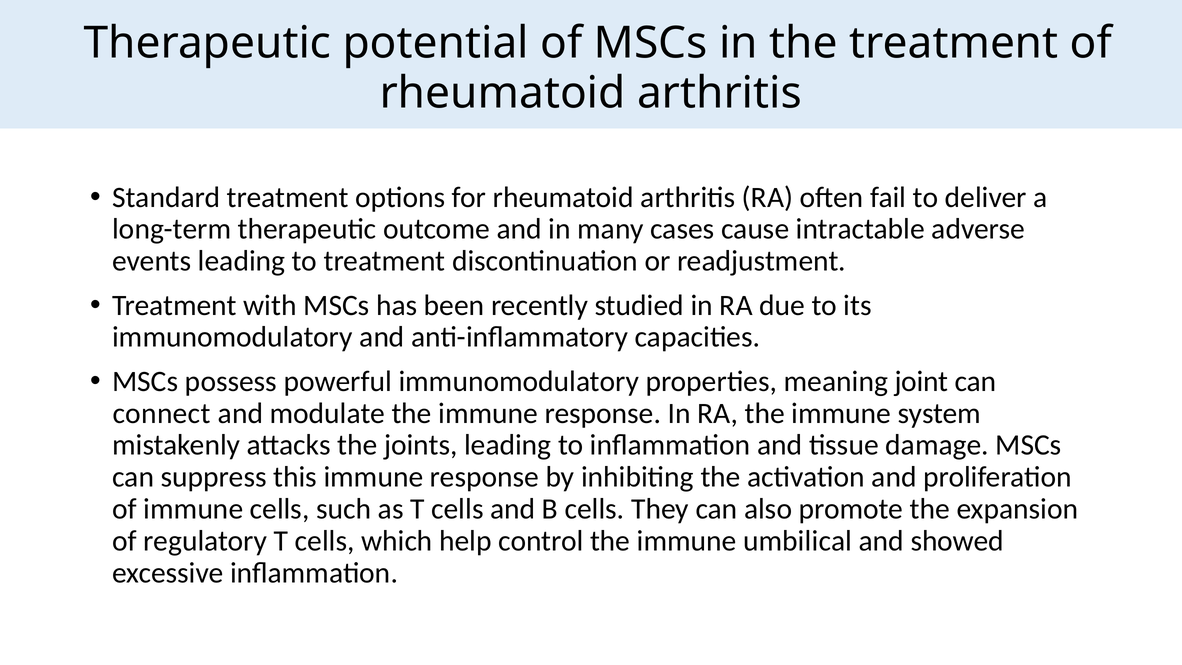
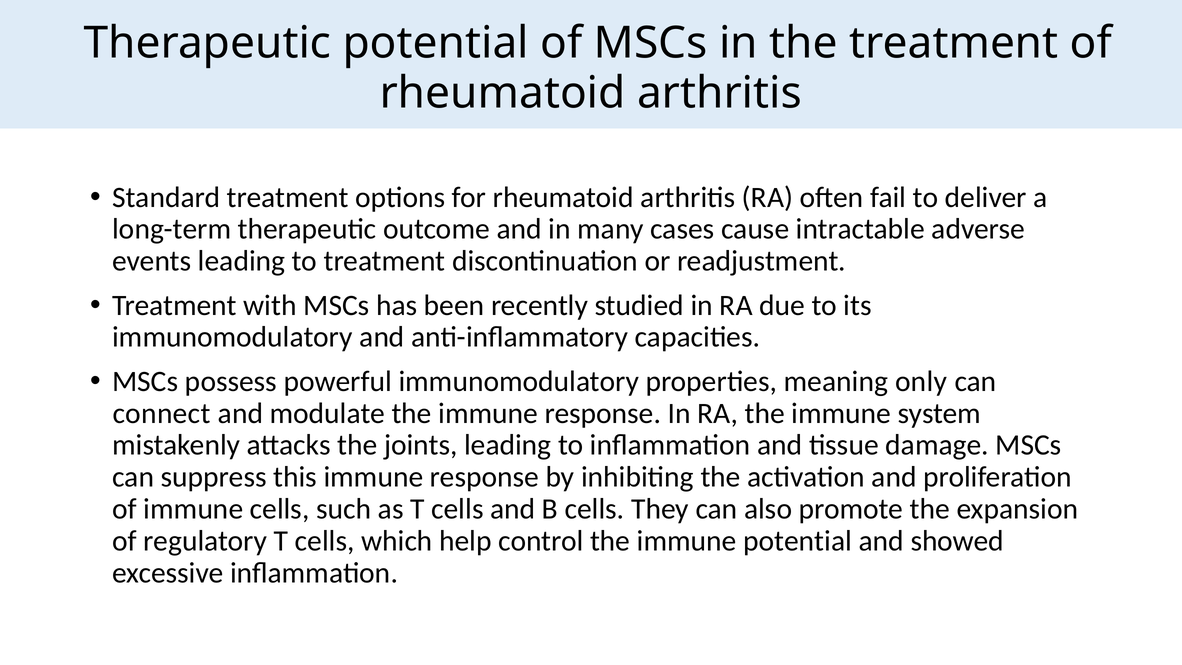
joint: joint -> only (921, 381)
immune umbilical: umbilical -> potential (798, 541)
